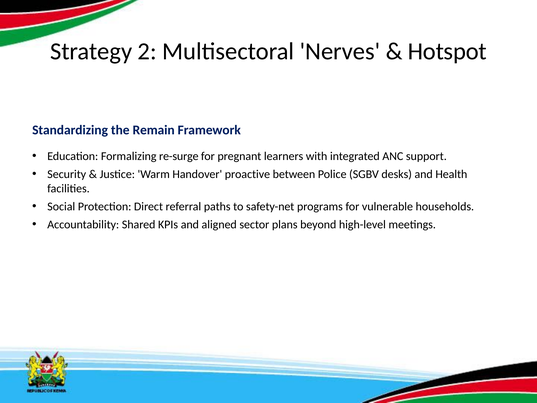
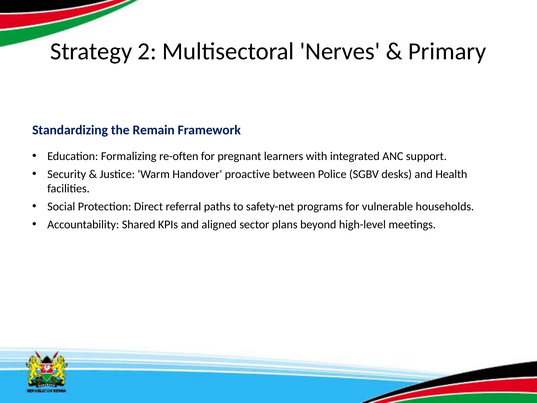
Hotspot: Hotspot -> Primary (447, 51)
re-surge: re-surge -> re-often (179, 156)
